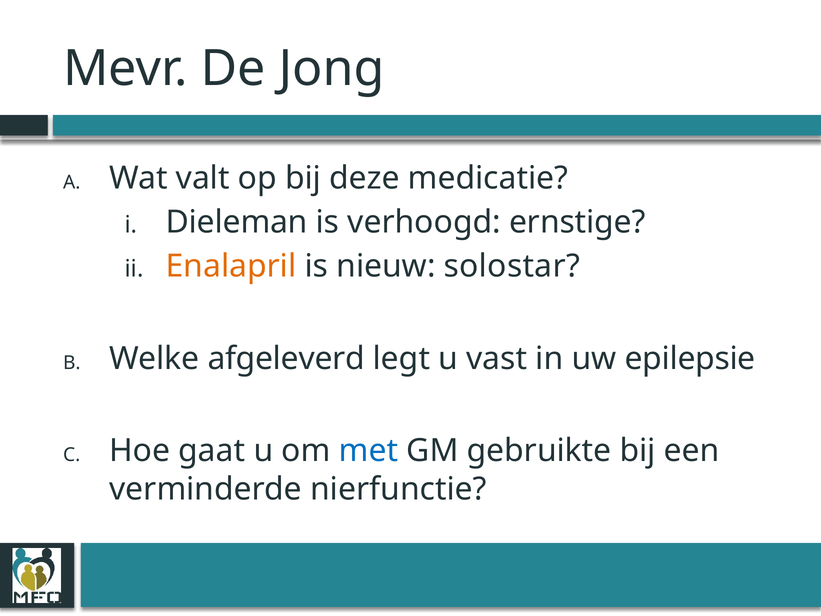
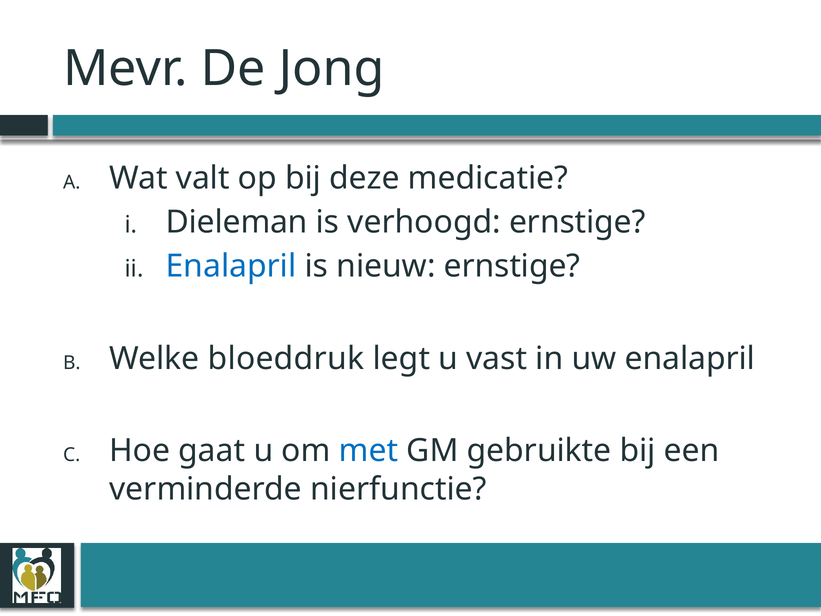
Enalapril colour: orange -> blue (231, 266)
nieuw solostar: solostar -> ernstige (512, 266)
afgeleverd: afgeleverd -> bloeddruk (286, 358)
uw epilepsie: epilepsie -> enalapril (690, 358)
